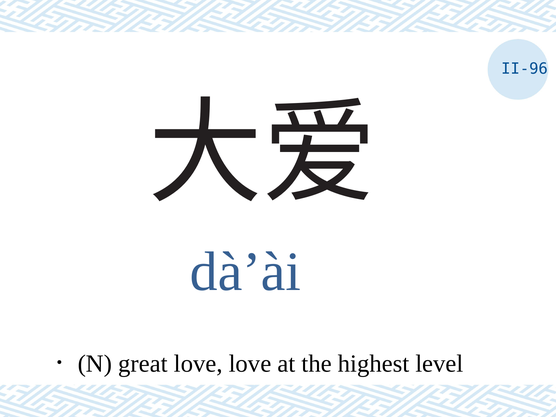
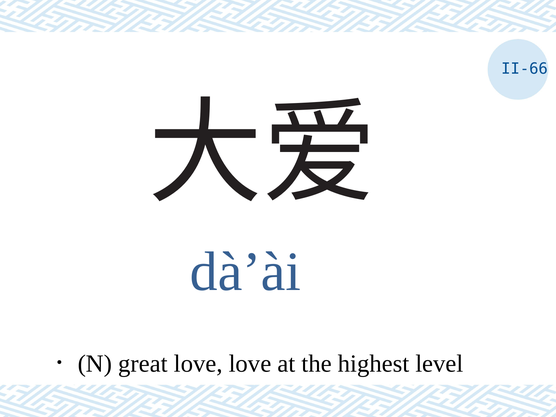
II-96: II-96 -> II-66 (525, 69)
